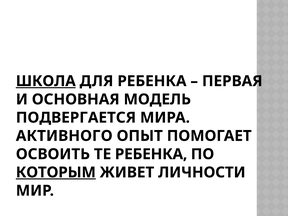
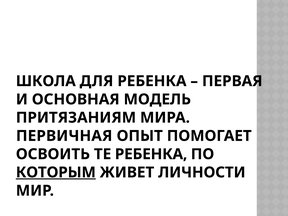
ШКОЛА underline: present -> none (46, 81)
ПОДВЕРГАЕТСЯ: ПОДВЕРГАЕТСЯ -> ПРИТЯЗАНИЯМ (76, 118)
АКТИВНОГО: АКТИВНОГО -> ПЕРВИЧНАЯ (64, 136)
